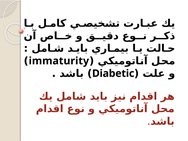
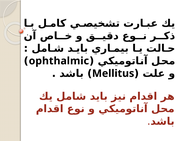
immaturity: immaturity -> ophthalmic (59, 61)
Diabetic: Diabetic -> Mellitus (113, 73)
